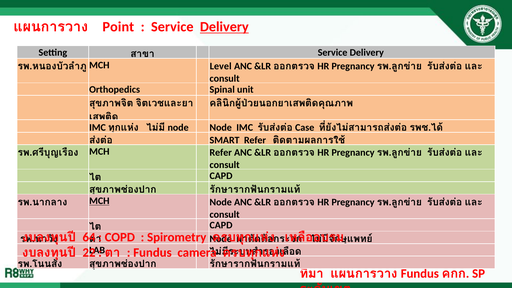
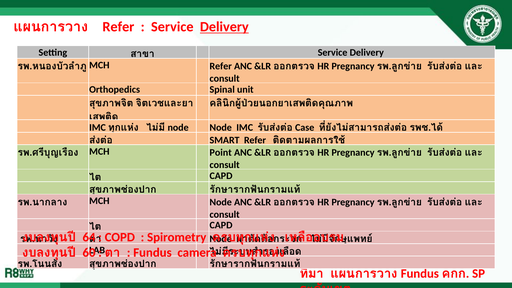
Point: Point -> Refer (118, 27)
MCH Level: Level -> Refer (221, 66)
MCH Refer: Refer -> Point (221, 153)
MCH underline: present -> none (99, 201)
22: 22 -> 60 (89, 253)
